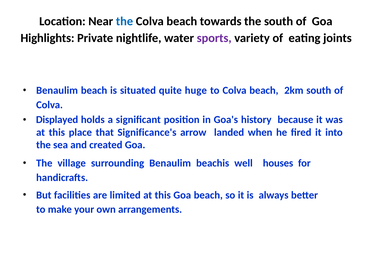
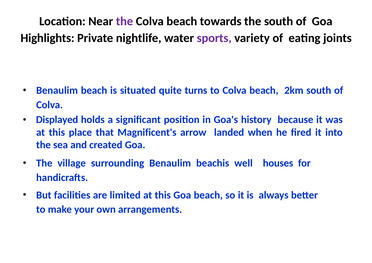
the colour: blue -> purple (125, 21)
huge: huge -> turns (196, 91)
Significance's: Significance's -> Magnificent's (147, 132)
